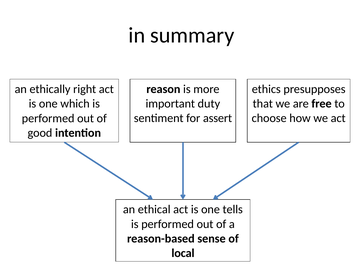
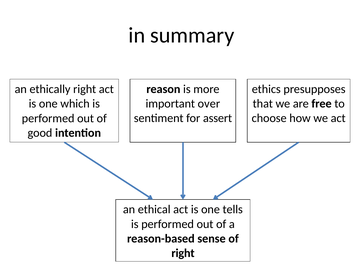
duty: duty -> over (209, 103)
local: local -> right (183, 252)
